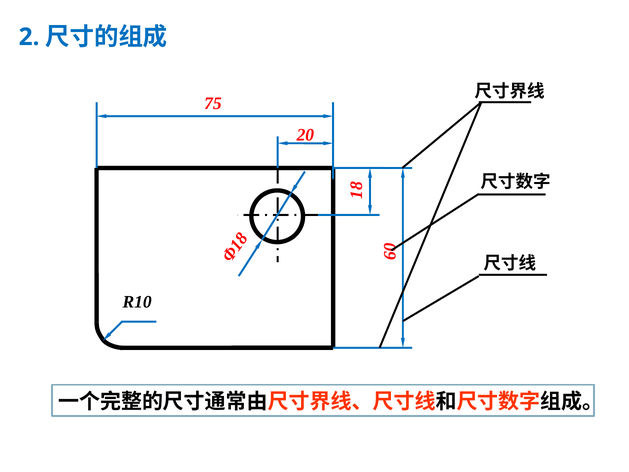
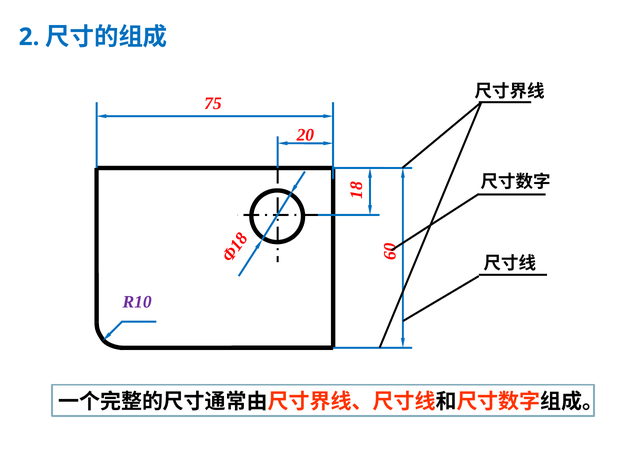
R10 colour: black -> purple (137, 302)
